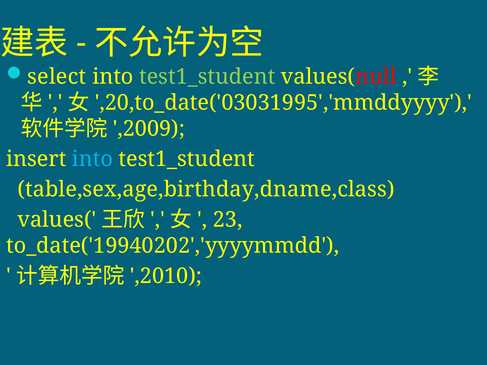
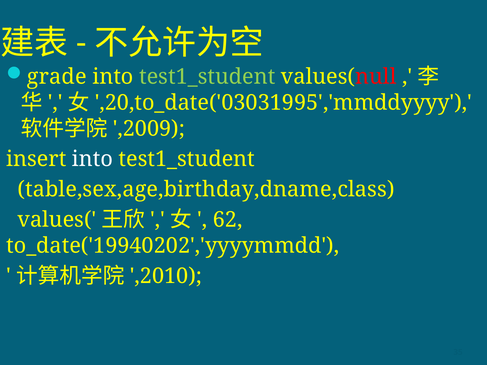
select: select -> grade (57, 77)
into colour: light blue -> white (92, 159)
23: 23 -> 62 (228, 220)
